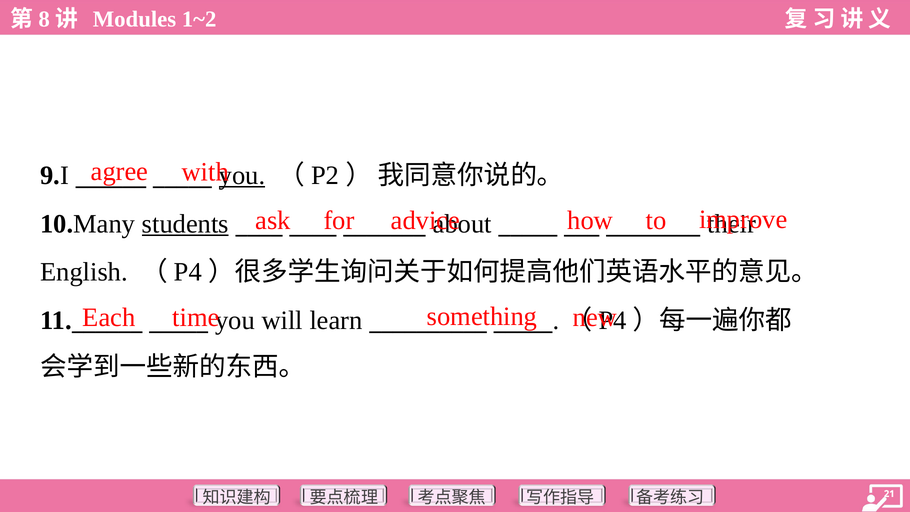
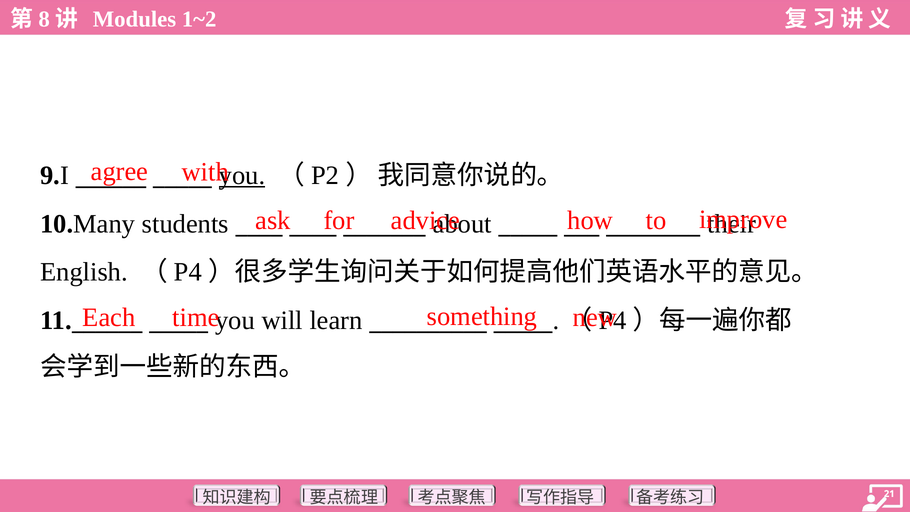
students underline: present -> none (185, 224)
